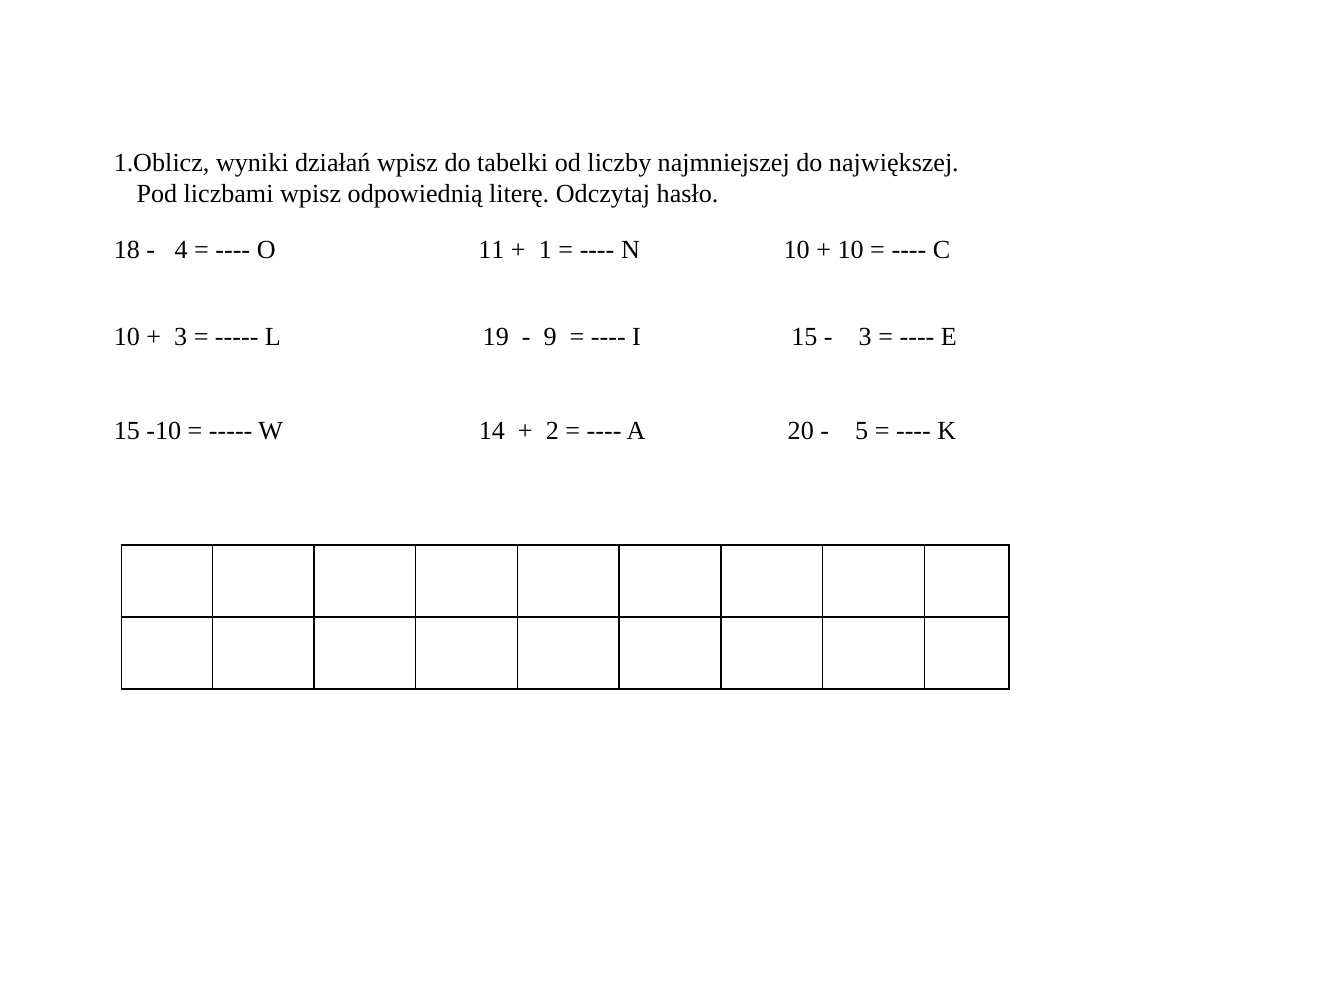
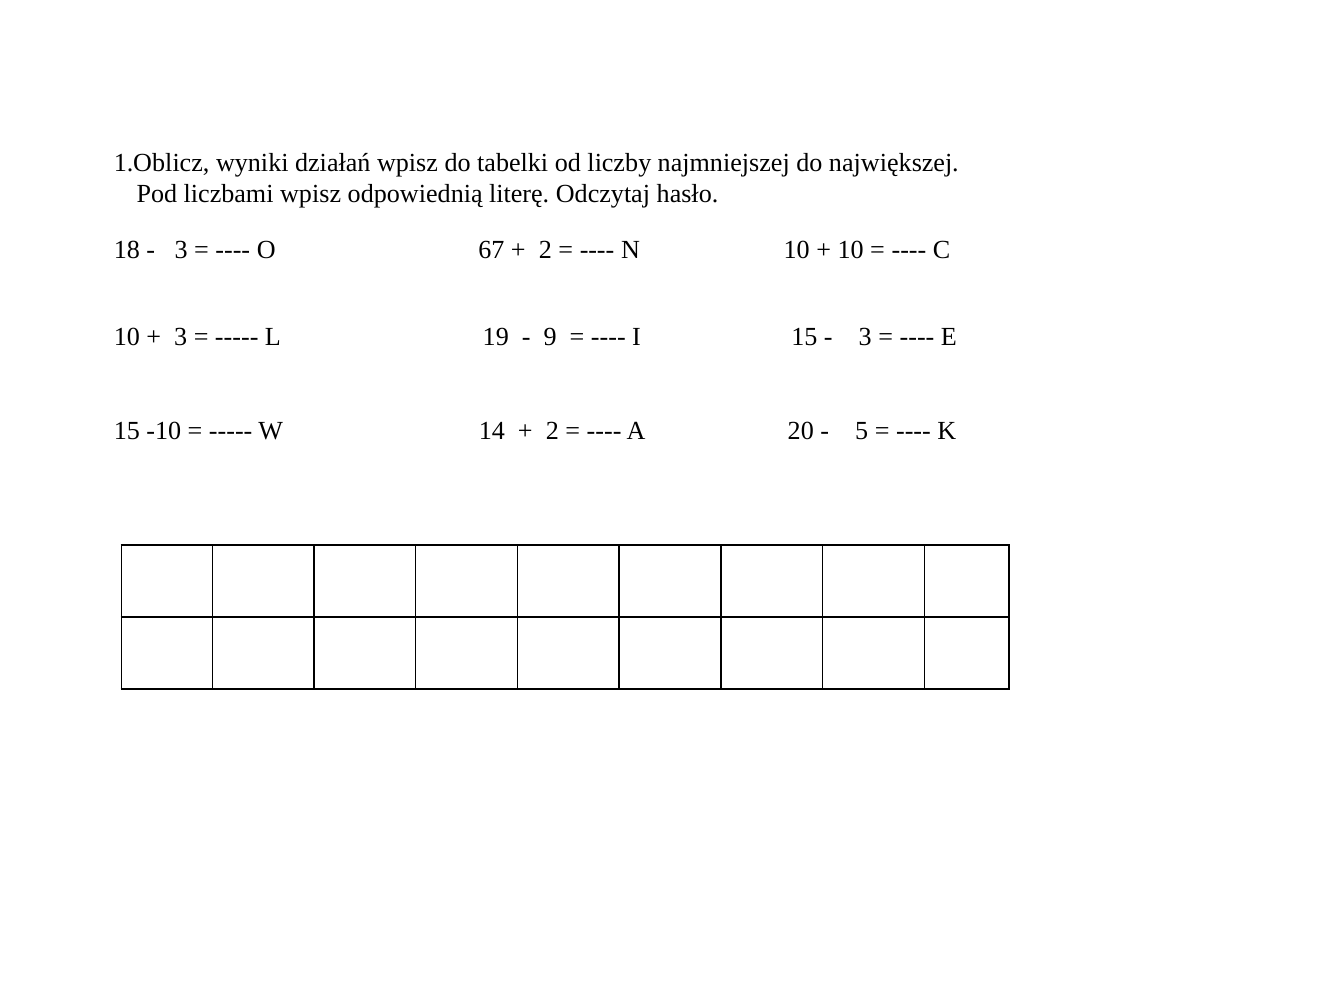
4: 4 -> 3 (181, 250)
11: 11 -> 67 (491, 250)
1: 1 -> 2 (545, 250)
